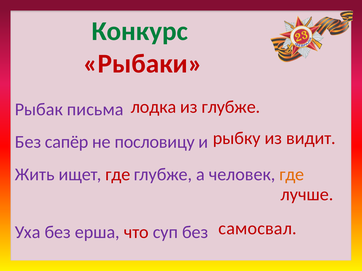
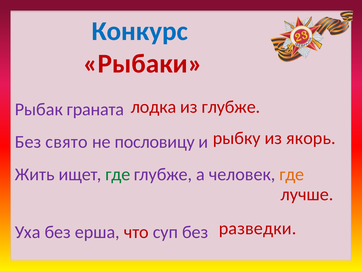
Конкурс colour: green -> blue (140, 31)
письма: письма -> граната (95, 110)
видит: видит -> якорь (311, 138)
сапёр: сапёр -> свято (67, 142)
где colour: red -> green (118, 175)
самосвал: самосвал -> разведки (258, 229)
